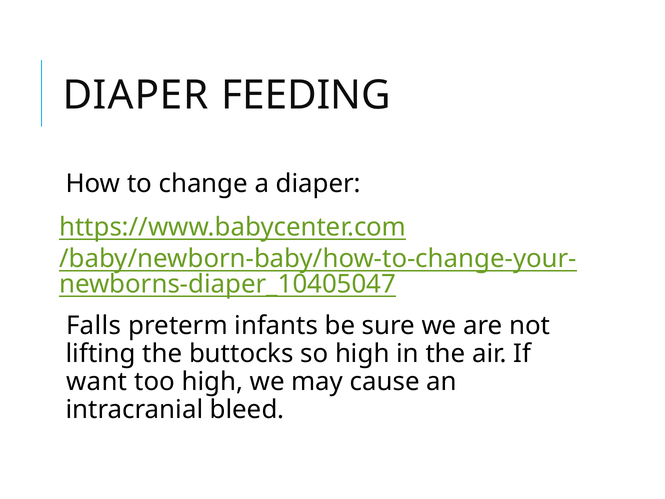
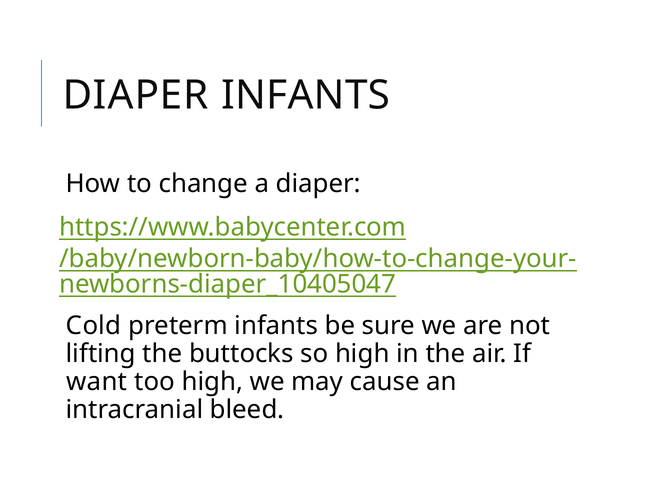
DIAPER FEEDING: FEEDING -> INFANTS (306, 95)
Falls: Falls -> Cold (94, 326)
